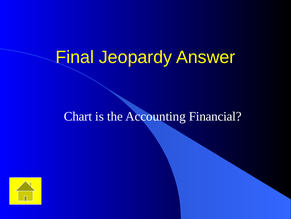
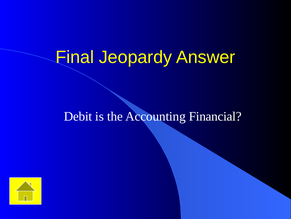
Chart: Chart -> Debit (78, 116)
